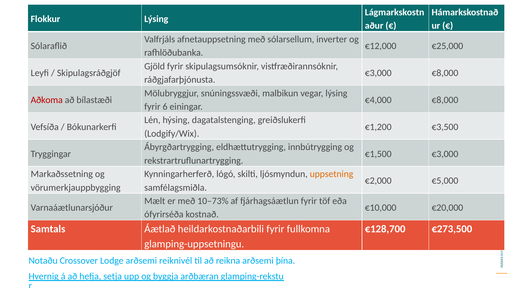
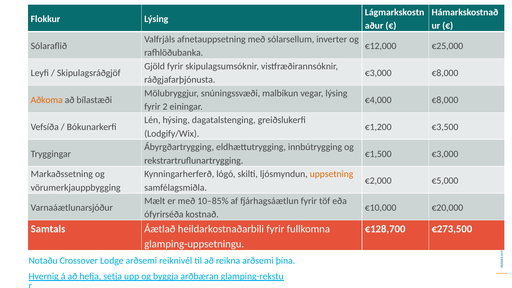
Aðkoma colour: red -> orange (47, 100)
6: 6 -> 2 (165, 107)
10–73%: 10–73% -> 10–85% (213, 201)
